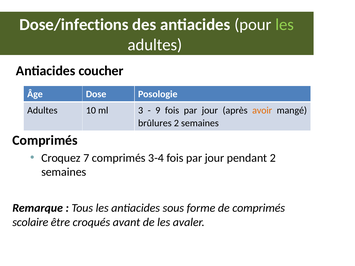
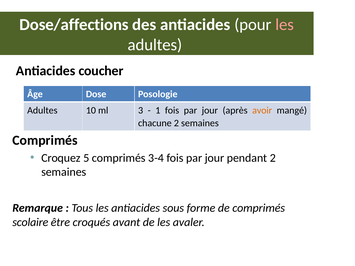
Dose/infections: Dose/infections -> Dose/affections (74, 25)
les colour: light green -> pink (285, 25)
9: 9 -> 1 (158, 111)
brûlures: brûlures -> chacune (155, 123)
7: 7 -> 5 (86, 158)
